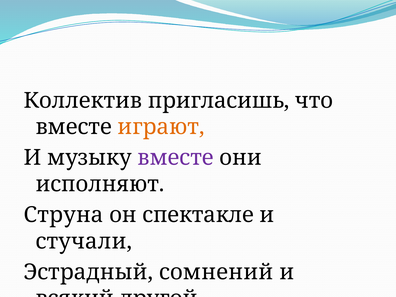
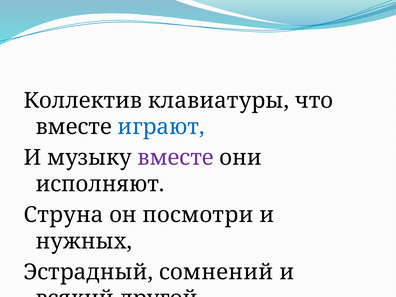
пригласишь: пригласишь -> клавиатуры (218, 101)
играют colour: orange -> blue (161, 127)
спектакле: спектакле -> посмотри (198, 215)
стучали: стучали -> нужных (84, 241)
